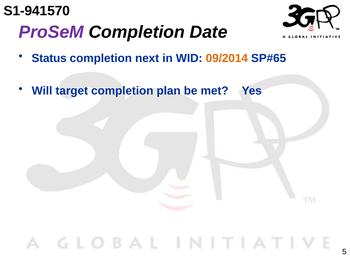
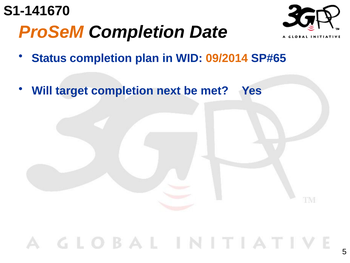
S1-941570: S1-941570 -> S1-141670 (37, 11)
ProSeM colour: purple -> orange (51, 32)
next: next -> plan (147, 58)
plan: plan -> next (169, 91)
